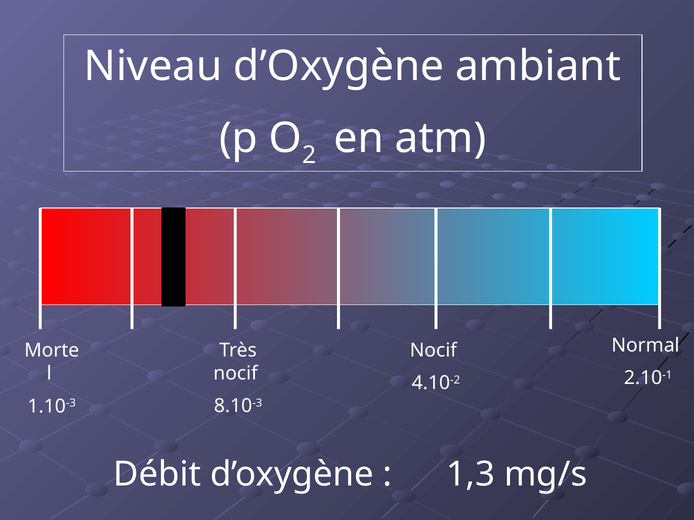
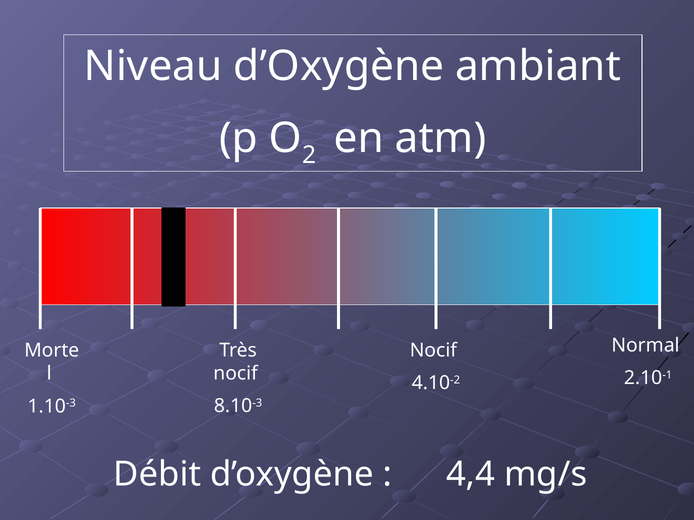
1,3: 1,3 -> 4,4 (471, 475)
